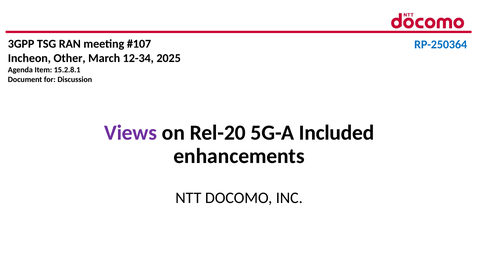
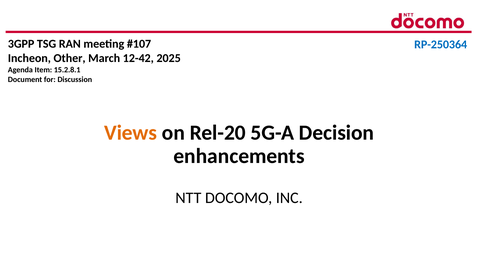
12-34: 12-34 -> 12-42 (138, 58)
Views colour: purple -> orange (131, 132)
Included: Included -> Decision (337, 132)
